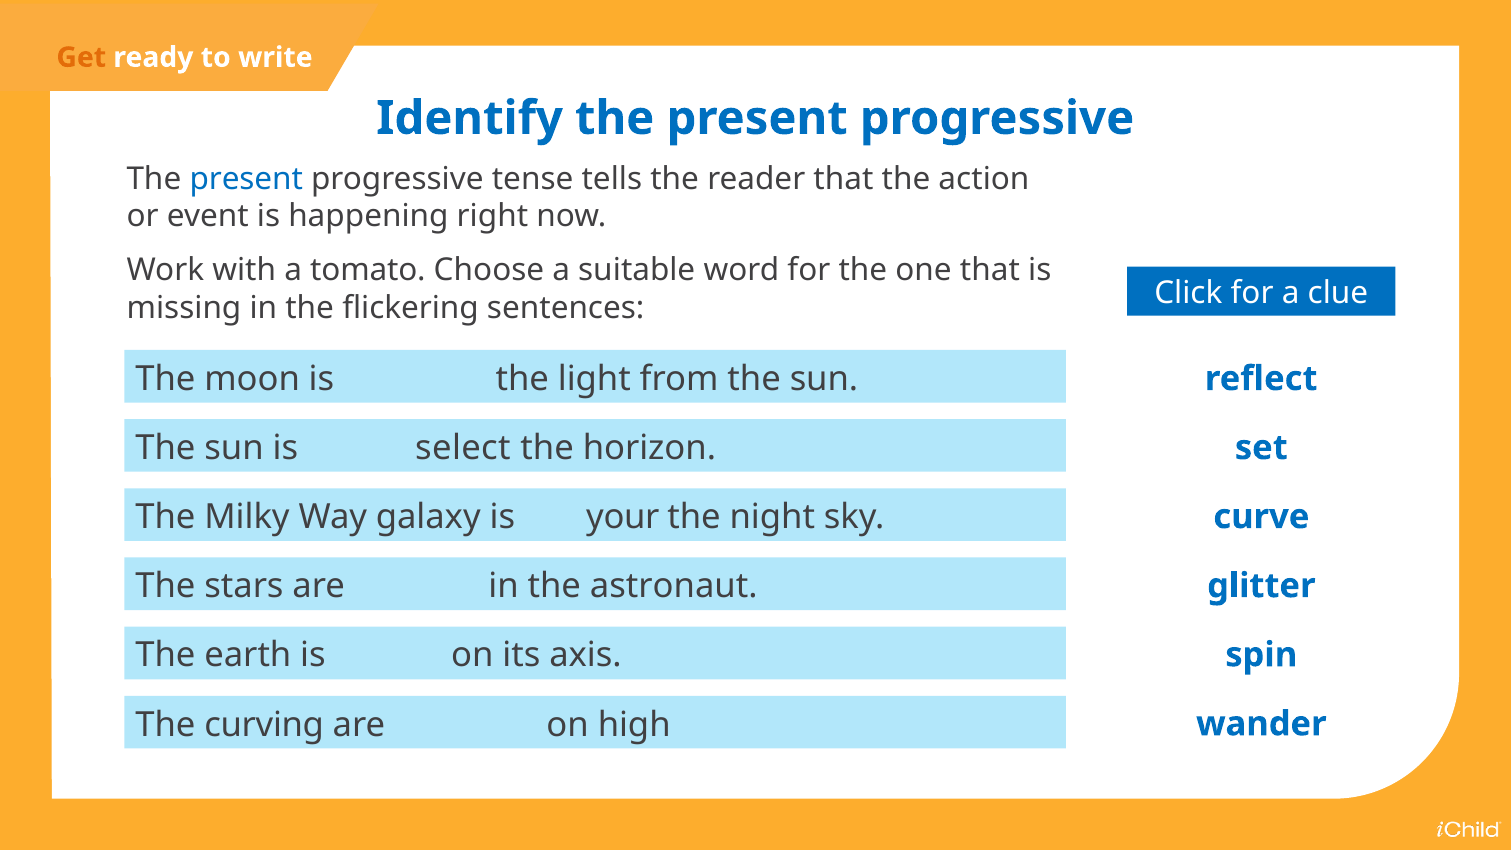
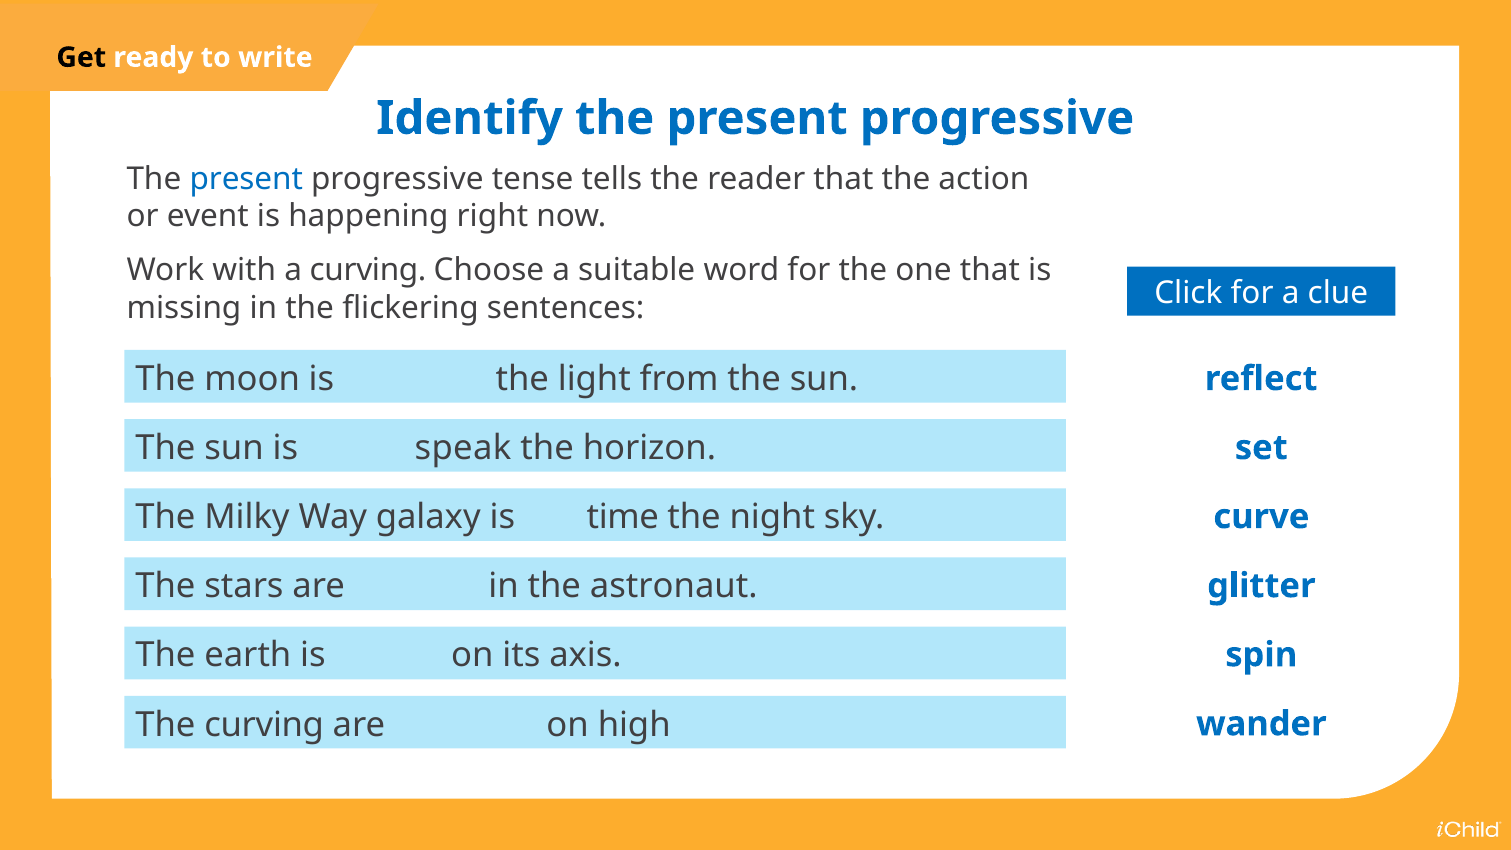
Get colour: orange -> black (81, 57)
a tomato: tomato -> curving (368, 270)
select: select -> speak (463, 448)
your: your -> time (623, 517)
